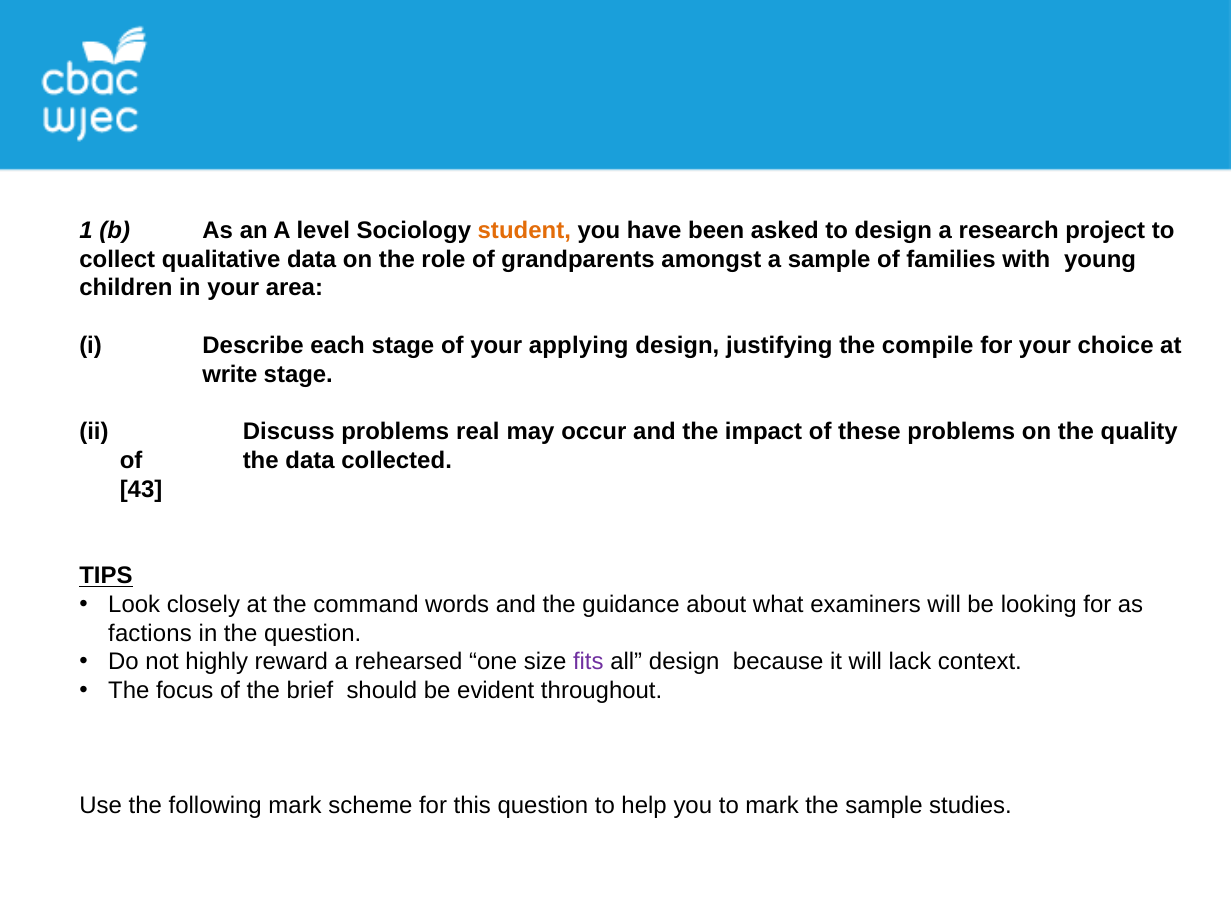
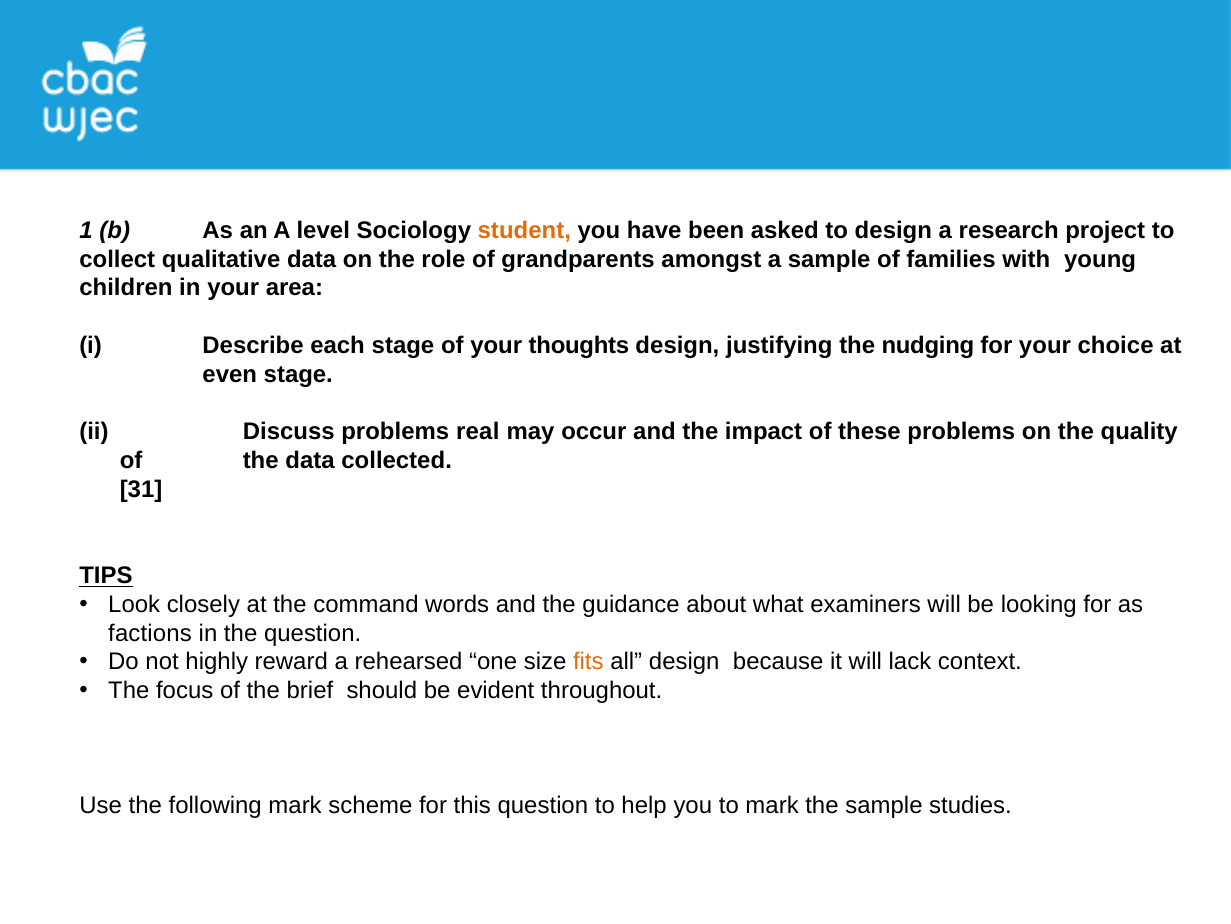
applying: applying -> thoughts (579, 345)
compile: compile -> nudging (928, 345)
write: write -> even (230, 374)
43: 43 -> 31 (141, 489)
fits colour: purple -> orange (588, 661)
